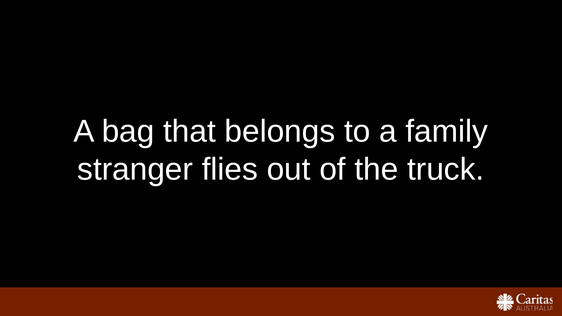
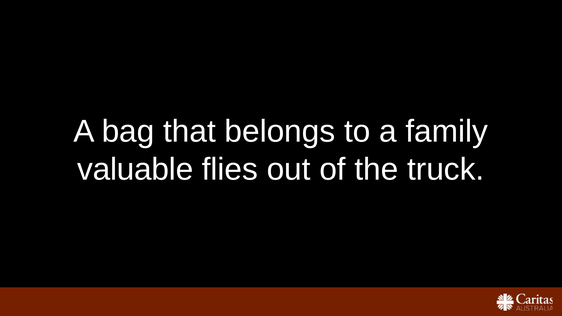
stranger: stranger -> valuable (135, 169)
